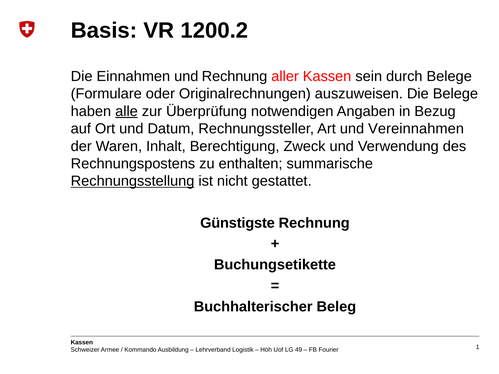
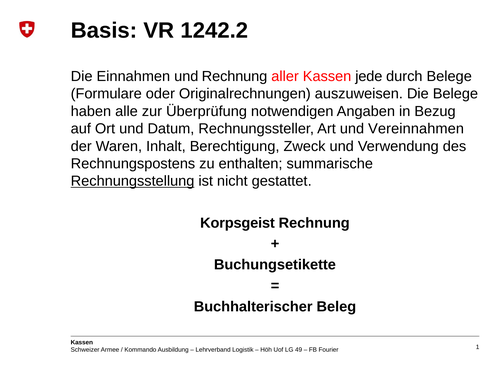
1200.2: 1200.2 -> 1242.2 (214, 31)
sein: sein -> jede (369, 76)
alle underline: present -> none (127, 111)
Günstigste: Günstigste -> Korpsgeist (237, 223)
